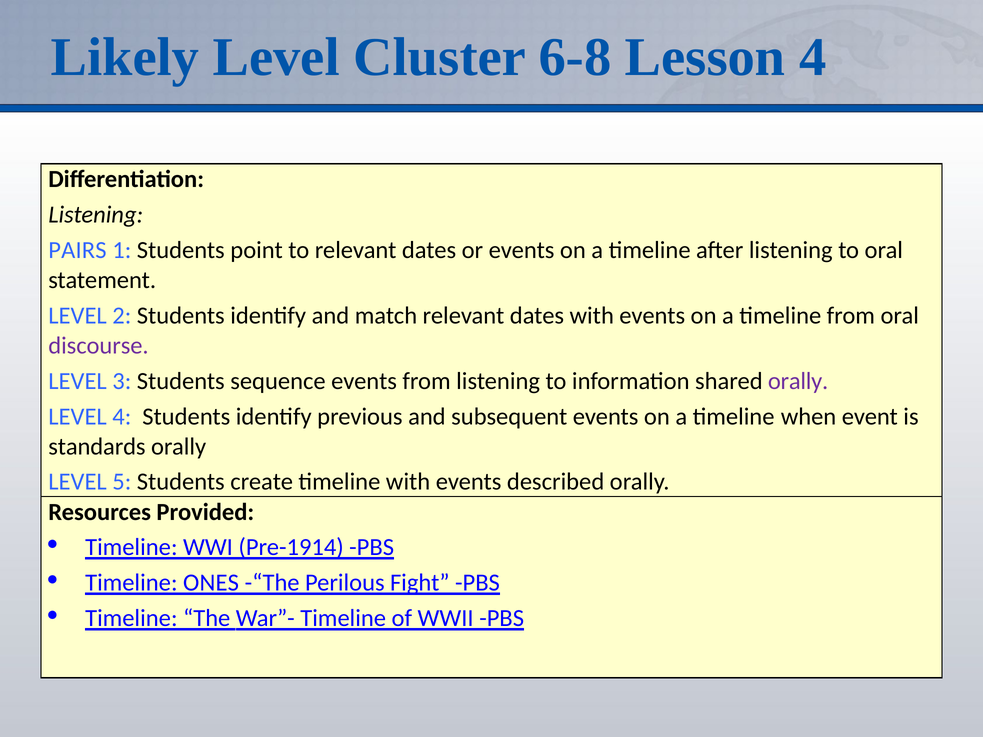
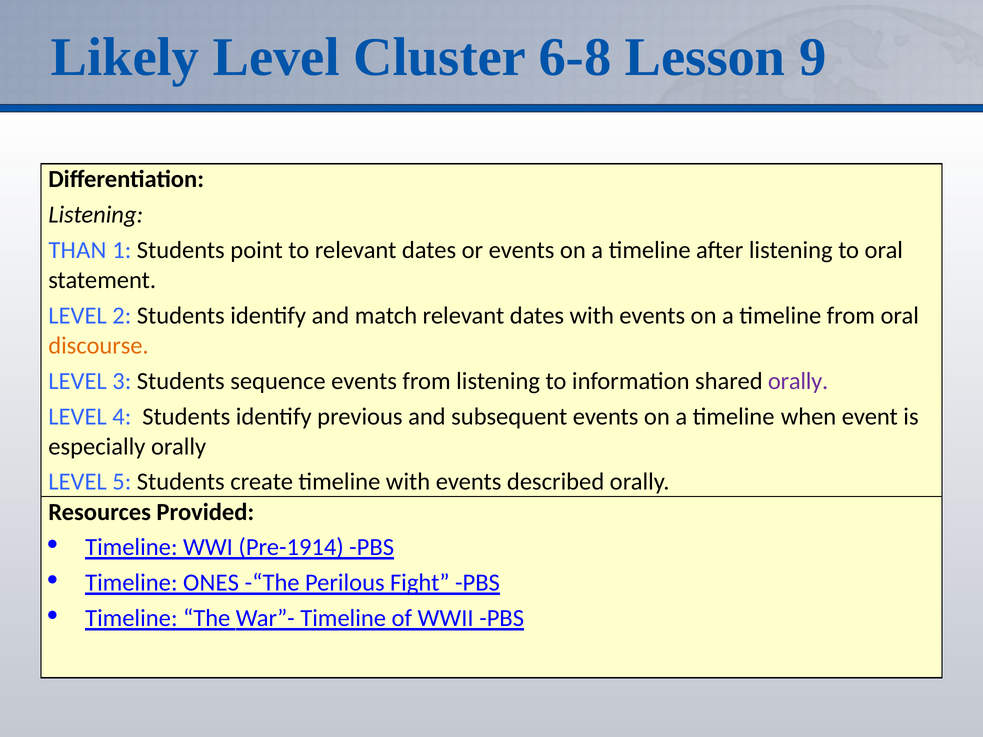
Lesson 4: 4 -> 9 (813, 57)
PAIRS: PAIRS -> THAN (77, 250)
discourse colour: purple -> orange (98, 346)
standards: standards -> especially (97, 447)
